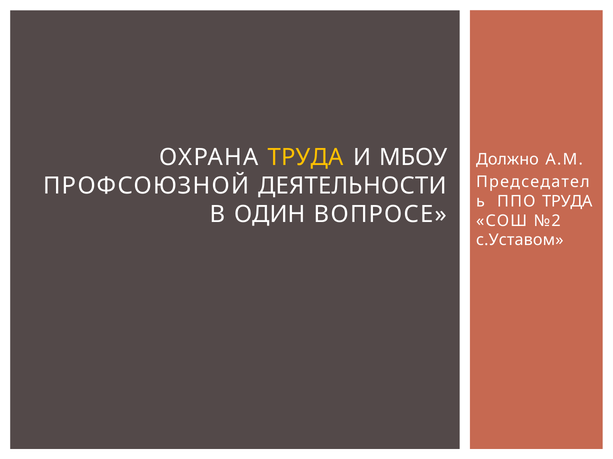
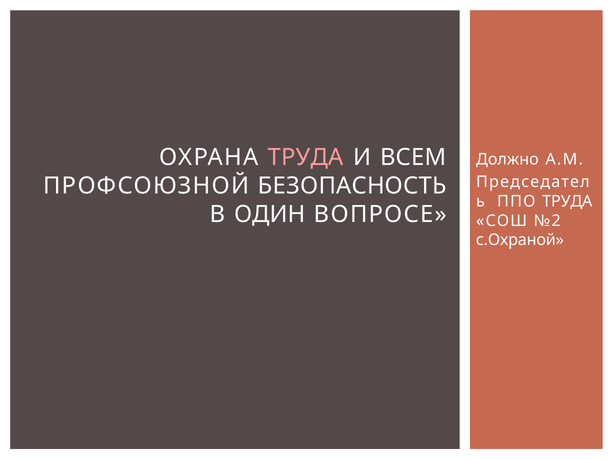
ТРУДА colour: yellow -> pink (306, 158)
МБОУ: МБОУ -> ВСЕМ (413, 158)
ДЕЯТЕЛЬНОСТИ: ДЕЯТЕЛЬНОСТИ -> БЕЗОПАСНОСТЬ (352, 186)
с.Уставом: с.Уставом -> с.Охраной (520, 240)
